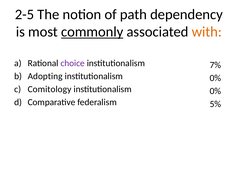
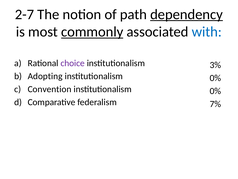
2-5: 2-5 -> 2-7 (24, 14)
dependency underline: none -> present (186, 14)
with colour: orange -> blue (207, 32)
7%: 7% -> 3% (215, 65)
Comitology: Comitology -> Convention (50, 89)
5%: 5% -> 7% (215, 104)
